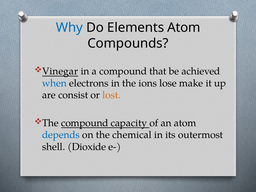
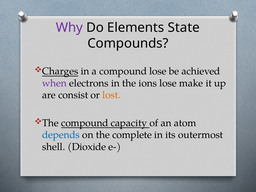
Why colour: blue -> purple (69, 27)
Elements Atom: Atom -> State (184, 27)
Vinegar: Vinegar -> Charges (60, 71)
compound that: that -> lose (158, 71)
when colour: blue -> purple (54, 83)
chemical: chemical -> complete (132, 135)
